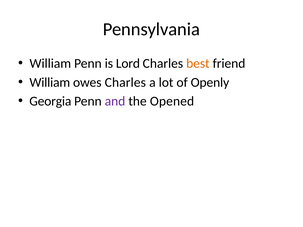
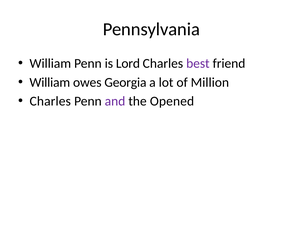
best colour: orange -> purple (198, 64)
owes Charles: Charles -> Georgia (125, 82)
Openly: Openly -> Million (210, 82)
Georgia: Georgia -> Charles (50, 101)
